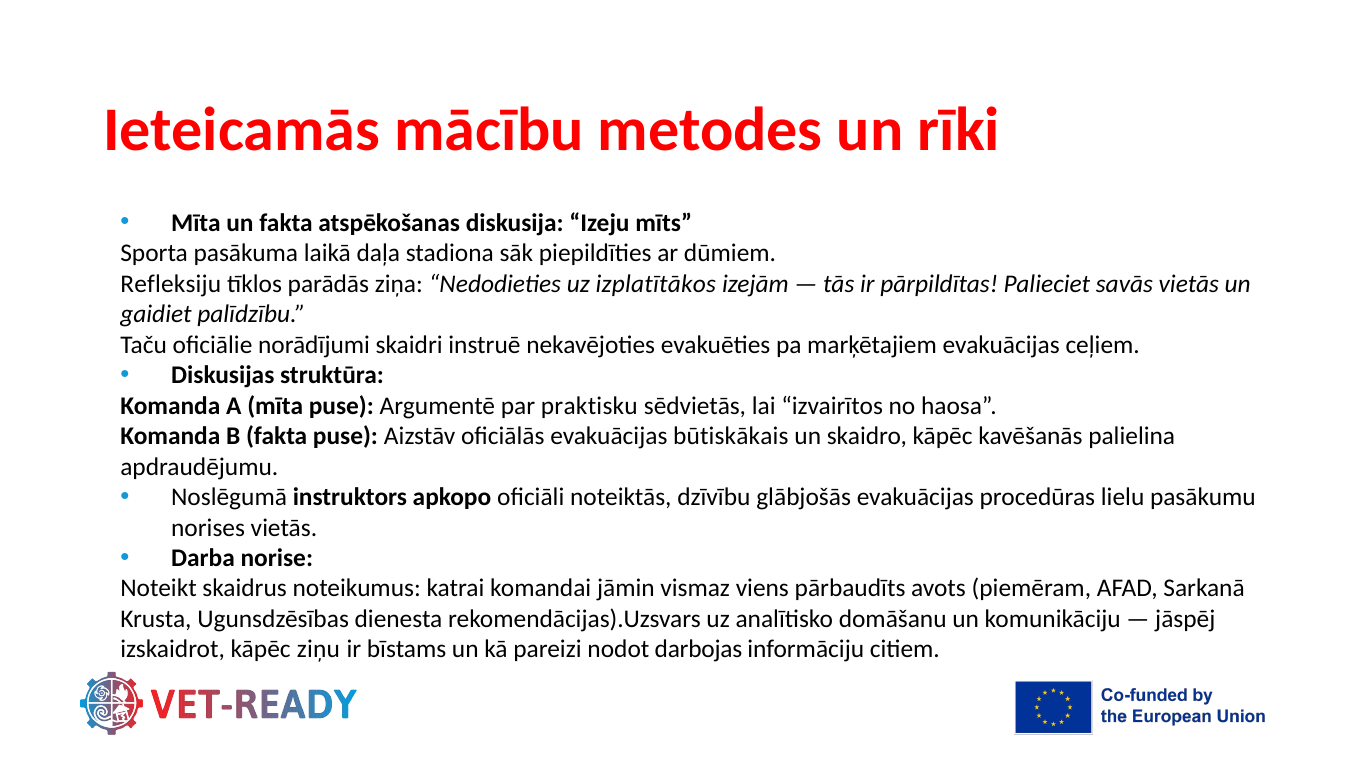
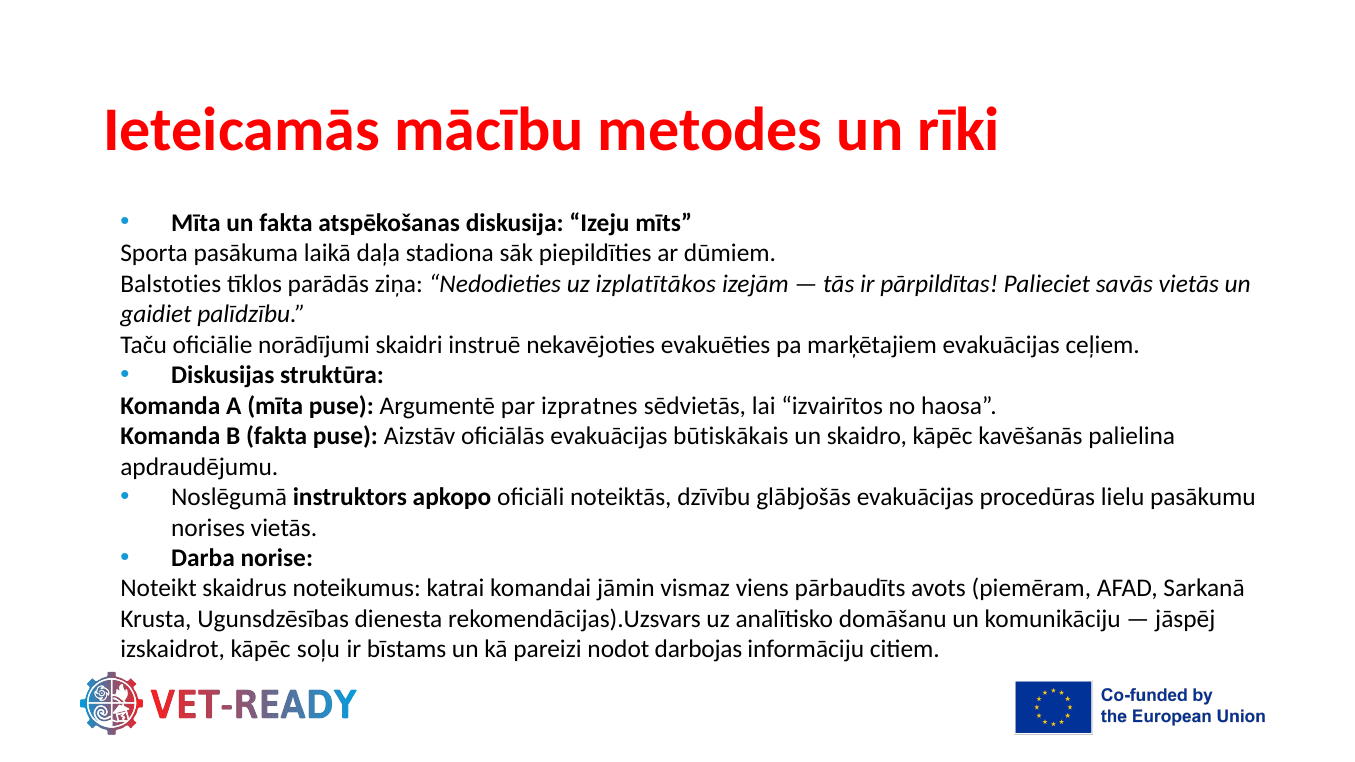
Refleksiju: Refleksiju -> Balstoties (171, 284)
praktisku: praktisku -> izpratnes (589, 406)
ziņu: ziņu -> soļu (318, 650)
